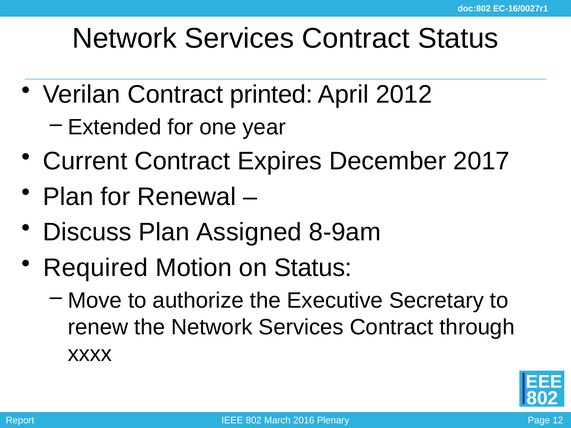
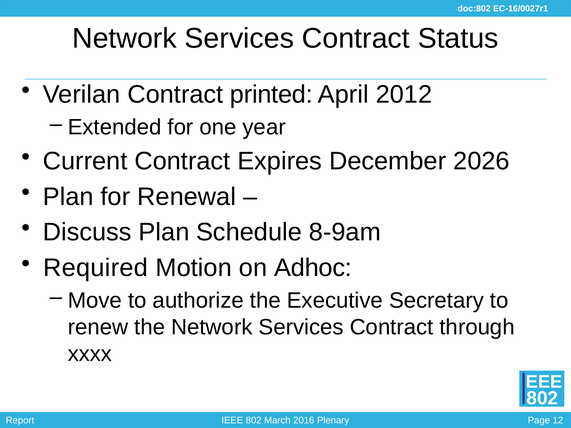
2017: 2017 -> 2026 (481, 161)
Assigned: Assigned -> Schedule (249, 232)
on Status: Status -> Adhoc (313, 268)
